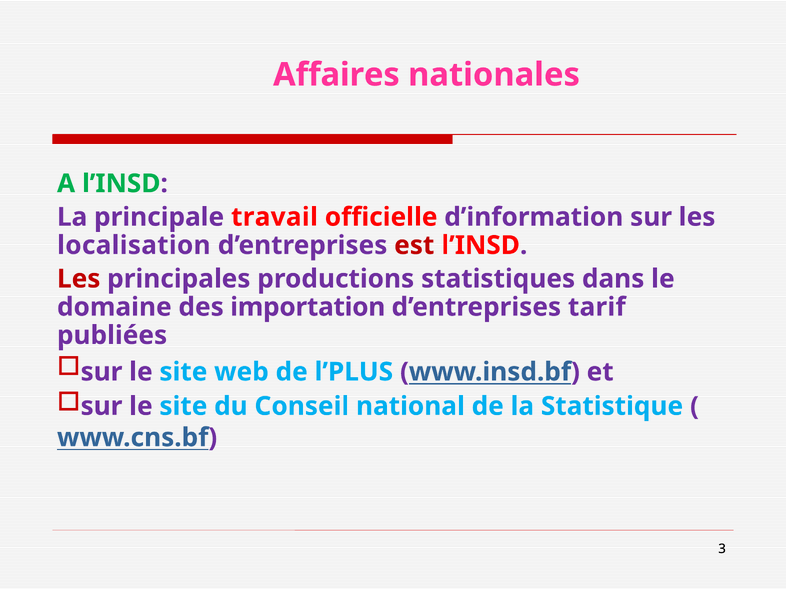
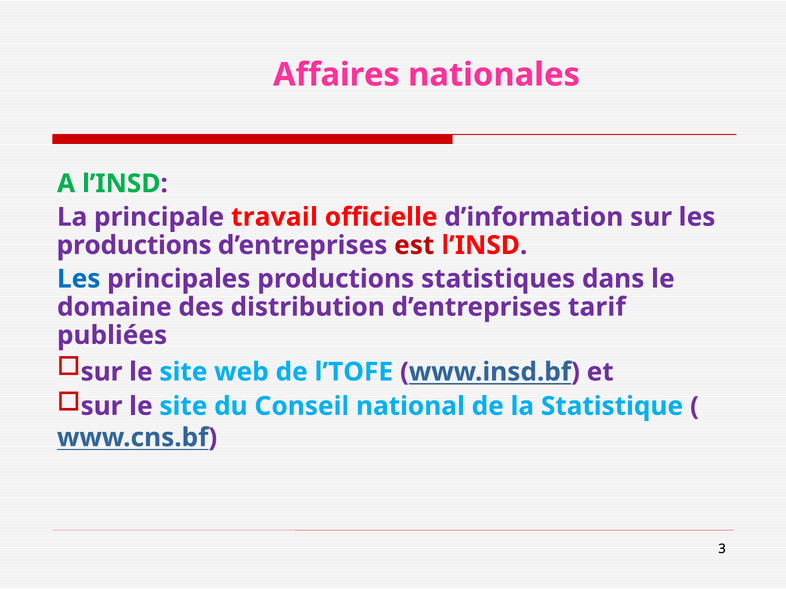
localisation: localisation -> productions (134, 246)
Les colour: red -> blue (79, 279)
importation: importation -> distribution (308, 307)
l’PLUS: l’PLUS -> l’TOFE (354, 372)
